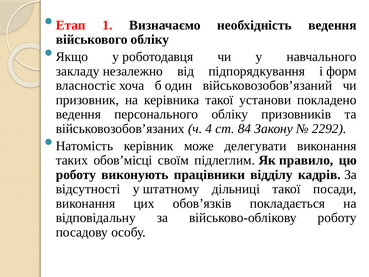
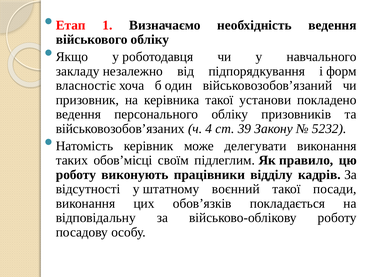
84: 84 -> 39 (244, 129)
2292: 2292 -> 5232 (329, 129)
дільниці: дільниці -> воєнний (236, 189)
